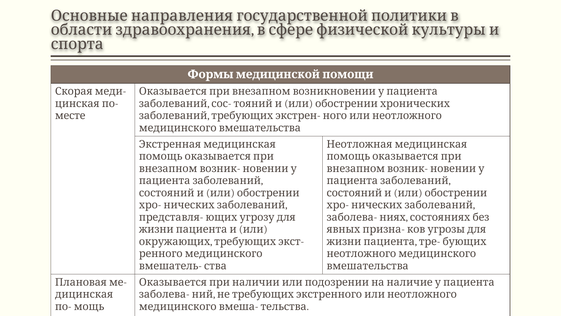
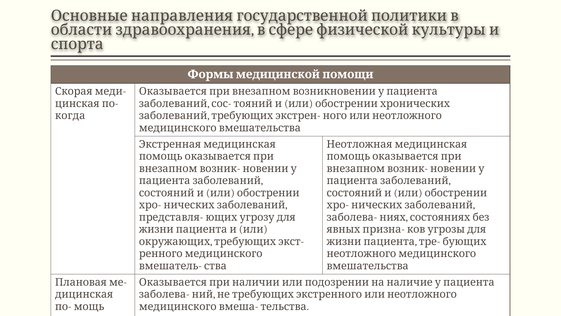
месте: месте -> когда (70, 116)
